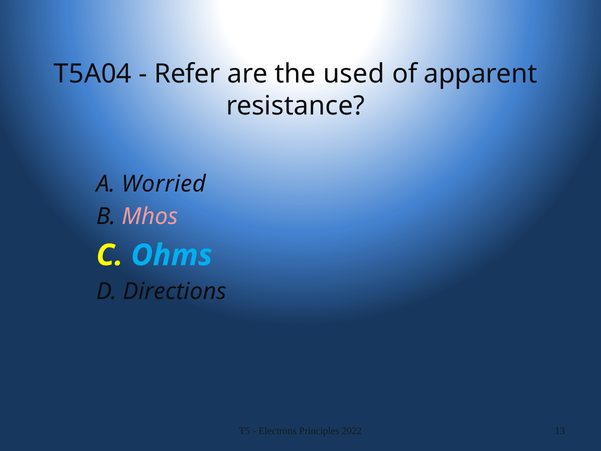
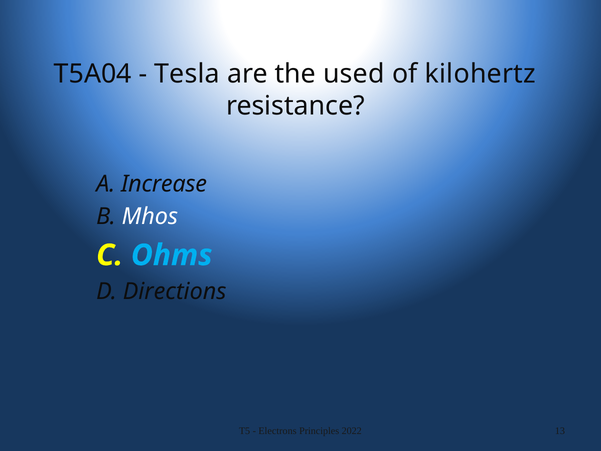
Refer: Refer -> Tesla (187, 74)
apparent: apparent -> kilohertz (480, 74)
Worried: Worried -> Increase (164, 184)
Mhos colour: pink -> white (150, 217)
